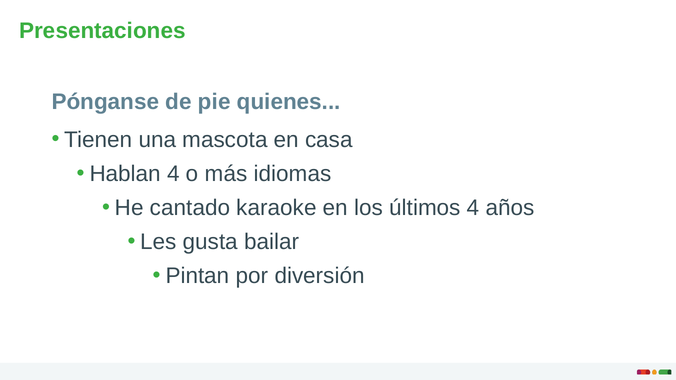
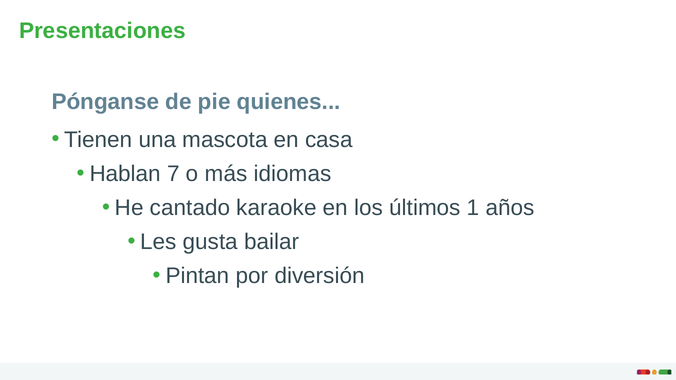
Hablan 4: 4 -> 7 (173, 174)
últimos 4: 4 -> 1 (473, 208)
